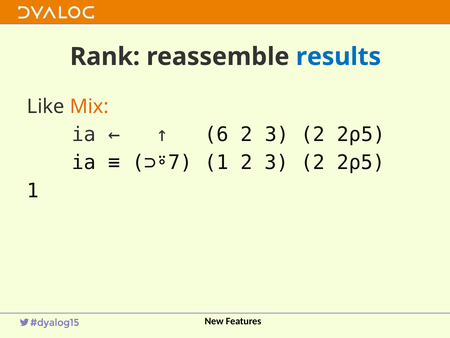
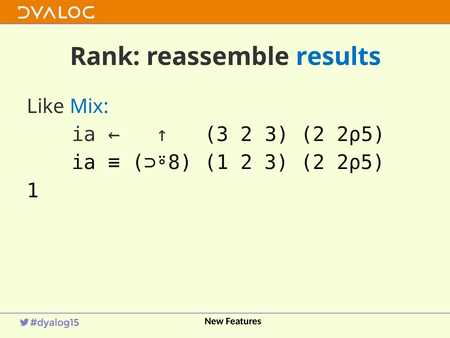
Mix colour: orange -> blue (89, 106)
6: 6 -> 3 (217, 134)
⊃⍤7: ⊃⍤7 -> ⊃⍤8 (162, 162)
